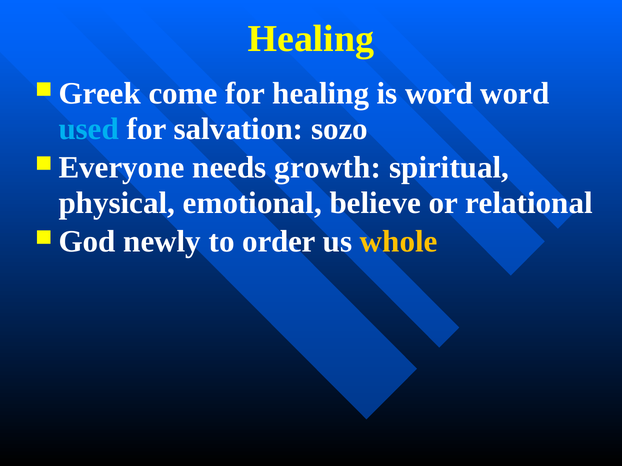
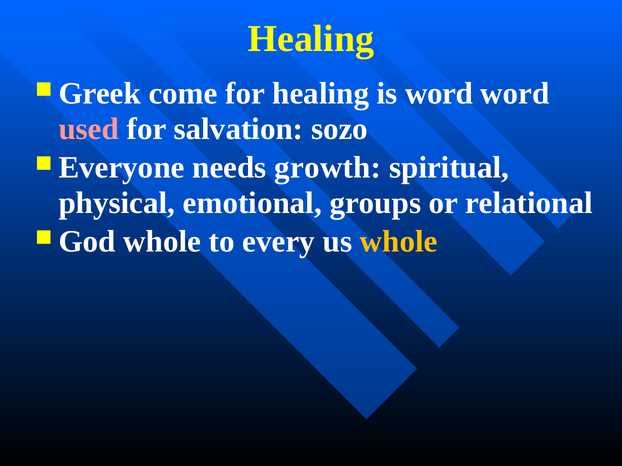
used colour: light blue -> pink (89, 129)
believe: believe -> groups (375, 203)
God newly: newly -> whole (162, 242)
order: order -> every (279, 242)
